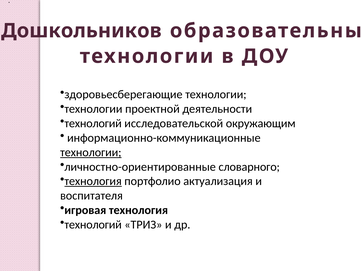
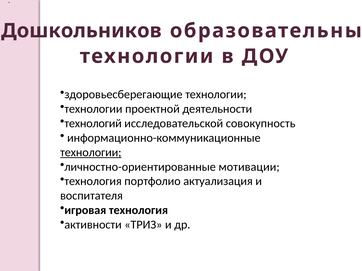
окружающим: окружающим -> совокупность (261, 124)
словарного: словарного -> мотивации (249, 167)
технология underline: present -> none (93, 182)
технологий: технологий -> активности (93, 225)
